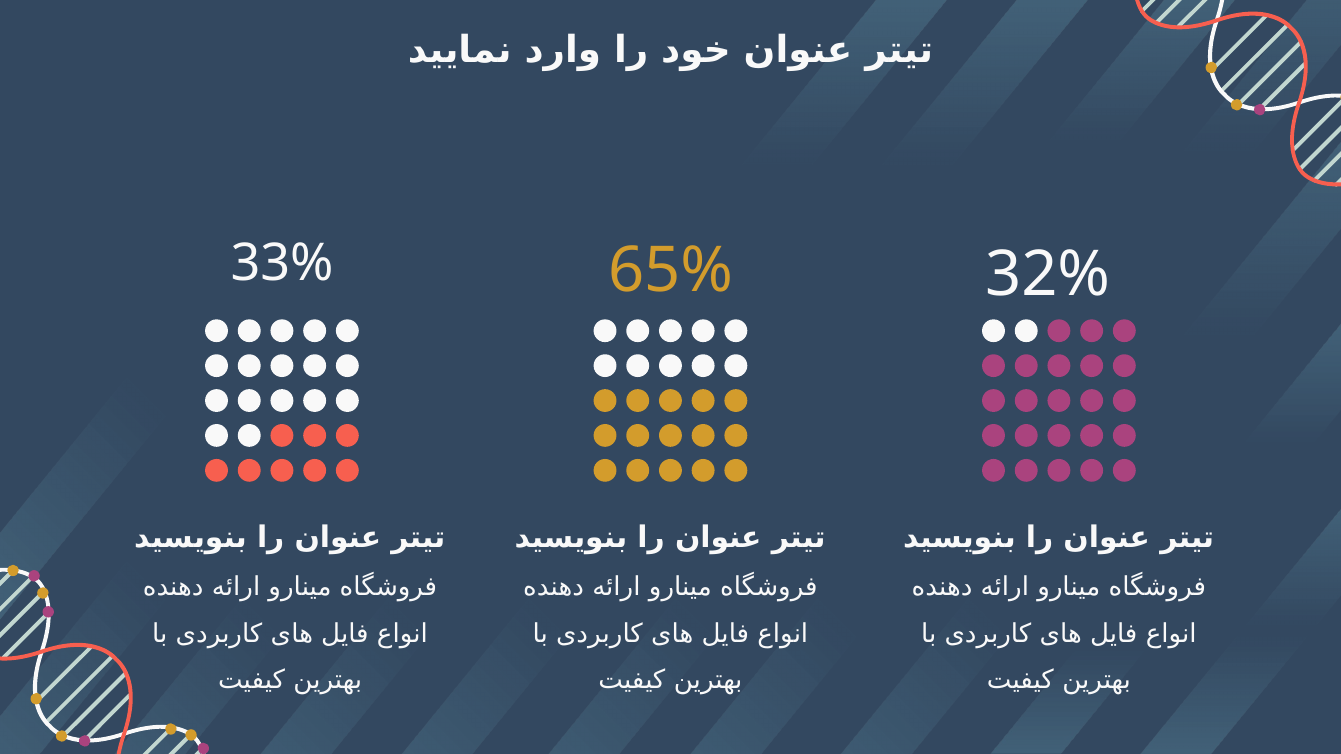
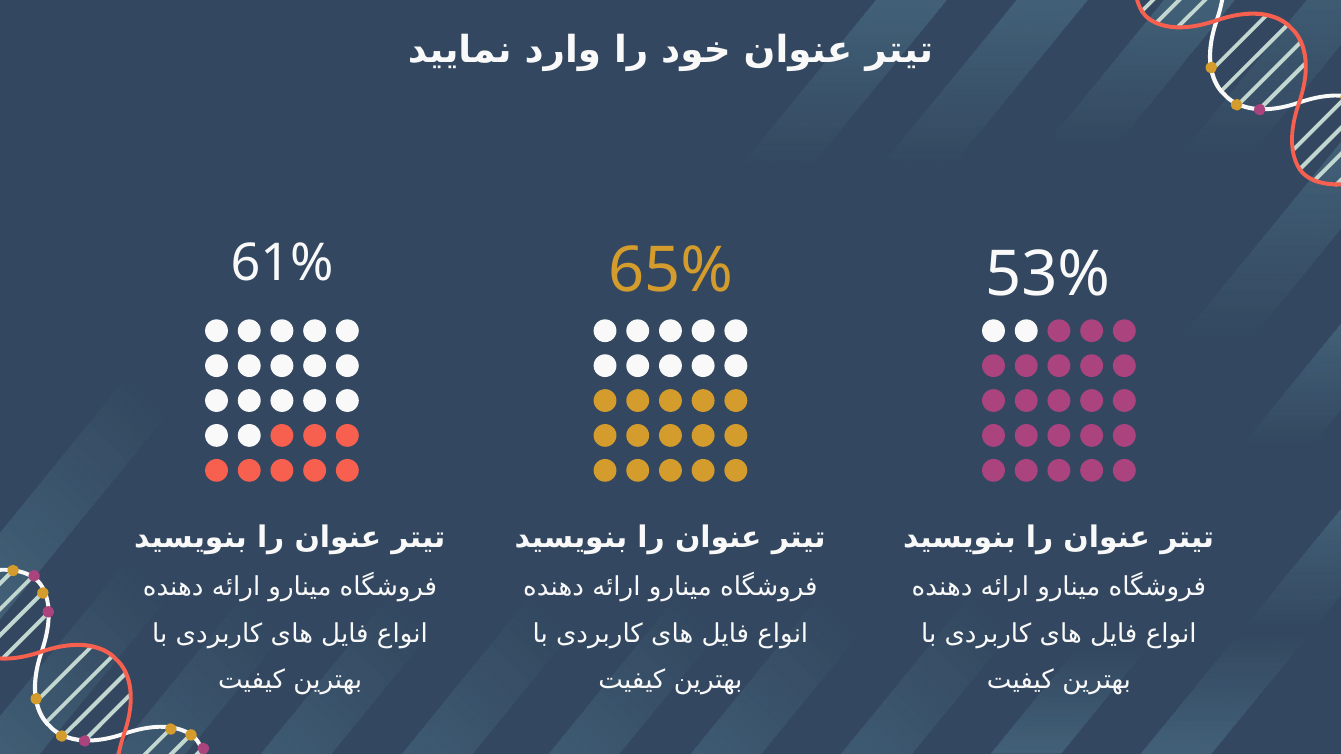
33%: 33% -> 61% (282, 263)
32%: 32% -> 53% (1048, 275)
